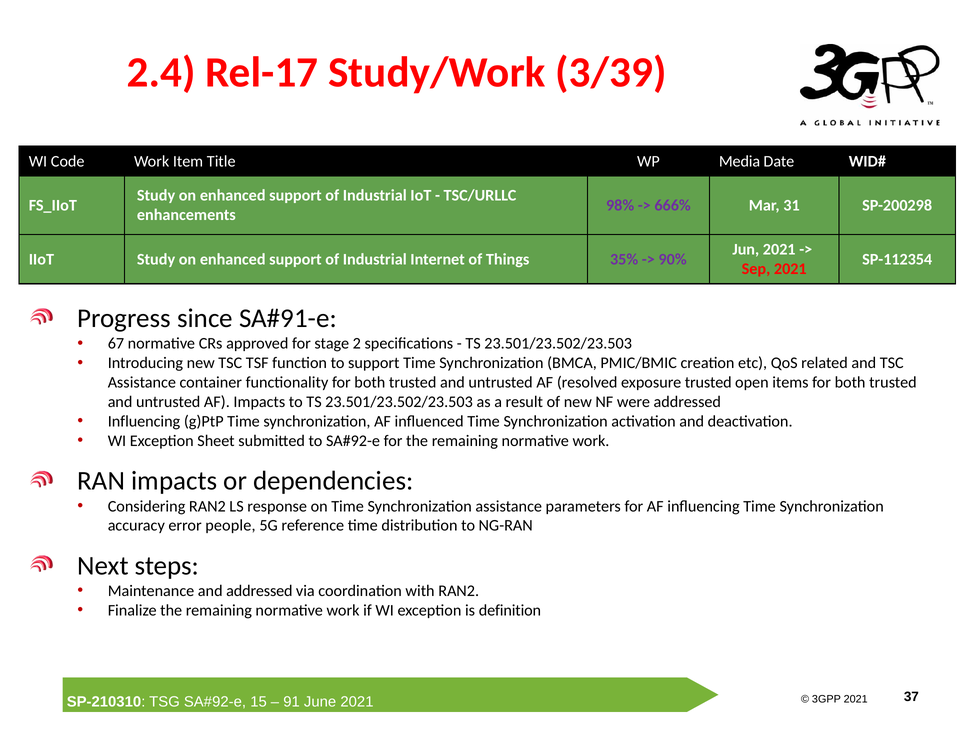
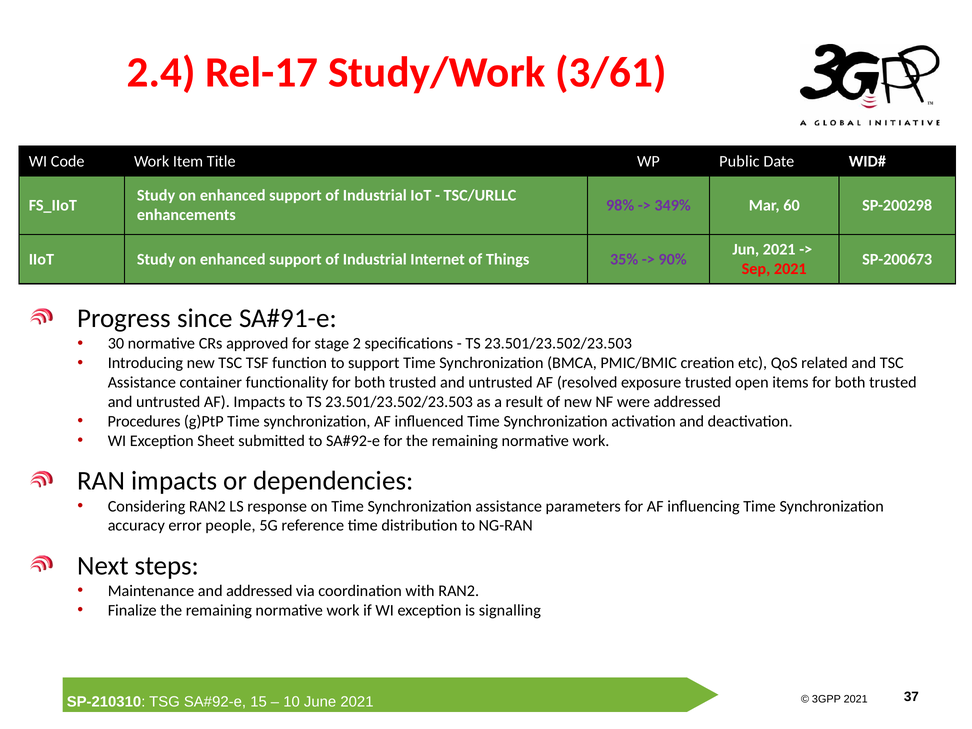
3/39: 3/39 -> 3/61 (611, 73)
Media: Media -> Public (739, 161)
666%: 666% -> 349% (673, 205)
31: 31 -> 60 (792, 205)
SP-112354: SP-112354 -> SP-200673 (897, 259)
67: 67 -> 30 (116, 344)
Influencing: Influencing -> Procedures (144, 421)
definition: definition -> signalling (510, 610)
91: 91 -> 10 (292, 702)
